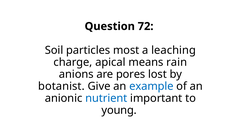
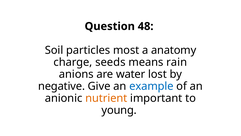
72: 72 -> 48 (146, 26)
leaching: leaching -> anatomy (174, 50)
apical: apical -> seeds (110, 62)
pores: pores -> water (131, 74)
botanist: botanist -> negative (62, 86)
nutrient colour: blue -> orange (106, 98)
